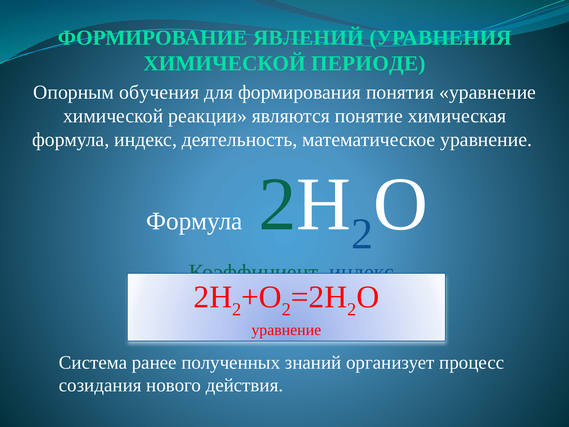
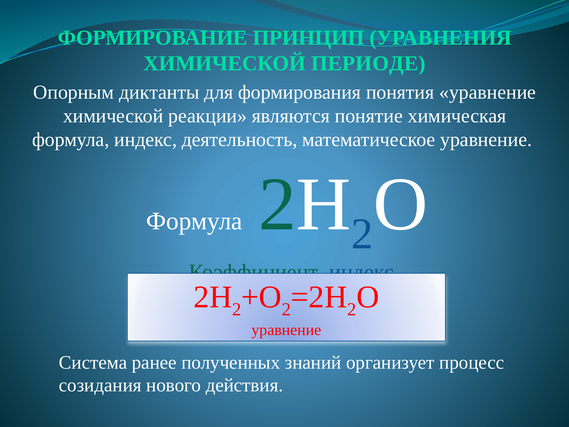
ЯВЛЕНИЙ: ЯВЛЕНИЙ -> ПРИНЦИП (309, 38)
обучения: обучения -> диктанты (159, 92)
